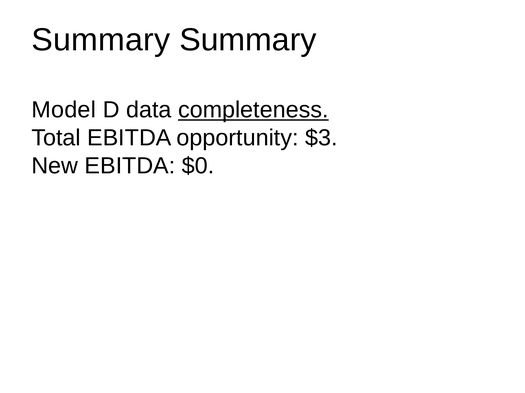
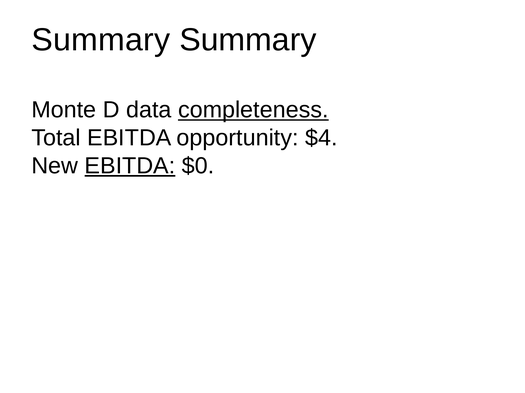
Model: Model -> Monte (64, 110)
$3: $3 -> $4 (321, 138)
EBITDA underline: none -> present (130, 166)
